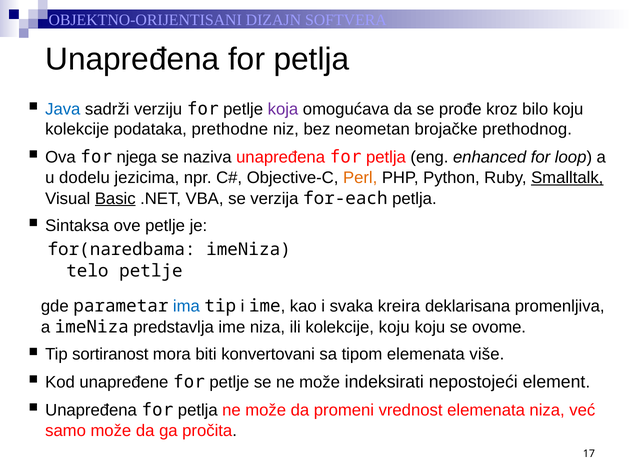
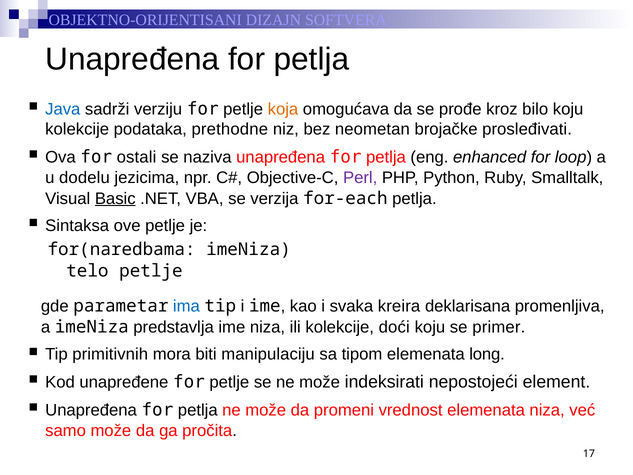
koja colour: purple -> orange (283, 109)
prethodnog: prethodnog -> prosleđivati (527, 129)
njega: njega -> ostali (137, 157)
Perl colour: orange -> purple (360, 178)
Smalltalk underline: present -> none (567, 178)
kolekcije koju: koju -> doći (394, 327)
ovome: ovome -> primer (499, 327)
sortiranost: sortiranost -> primitivnih (110, 354)
konvertovani: konvertovani -> manipulaciju (268, 354)
više: više -> long (487, 354)
